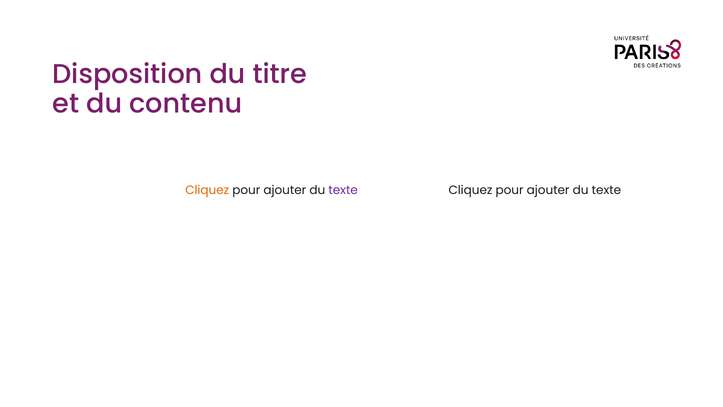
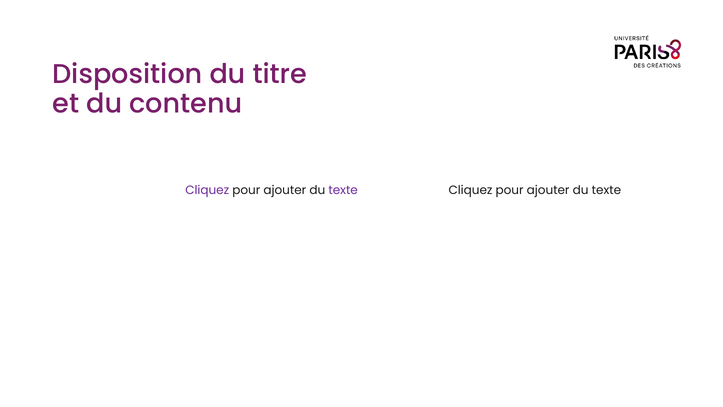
Cliquez colour: orange -> purple (207, 190)
